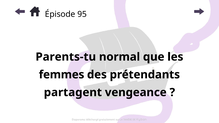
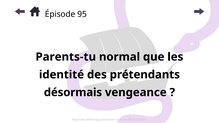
femmes: femmes -> identité (61, 75)
partagent: partagent -> désormais (73, 93)
